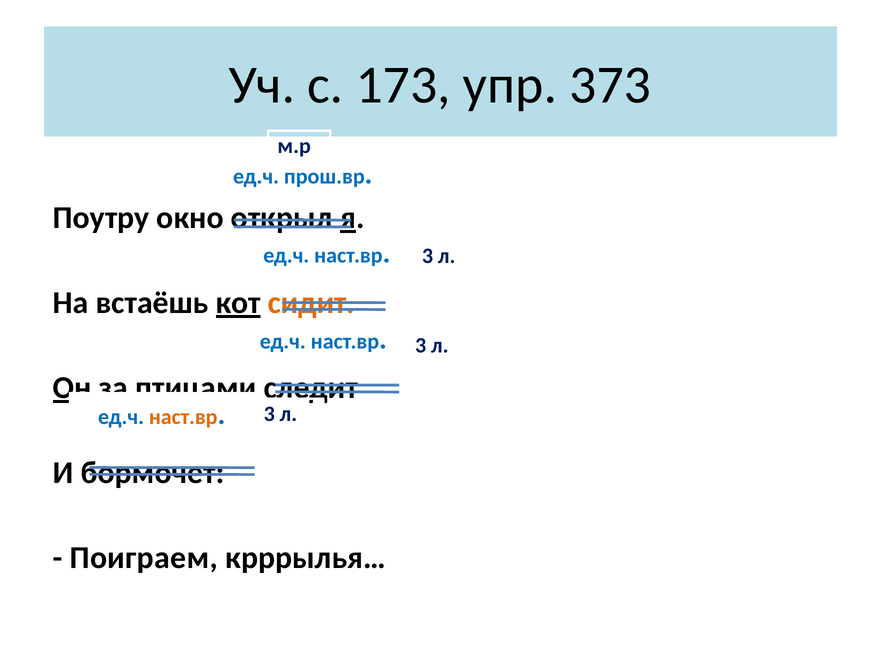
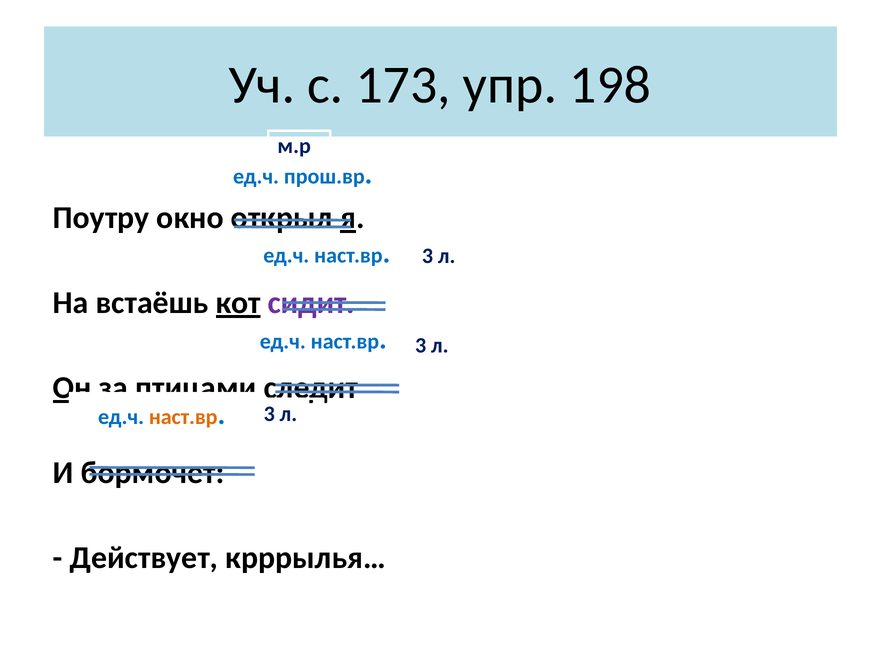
373: 373 -> 198 (610, 85)
сидит colour: orange -> purple (311, 303)
Поиграем: Поиграем -> Действует (144, 559)
